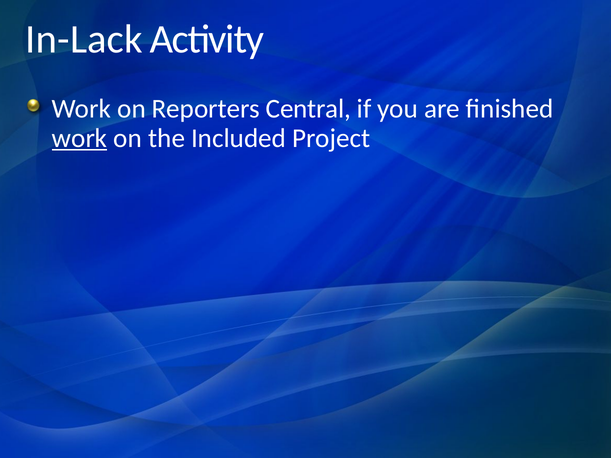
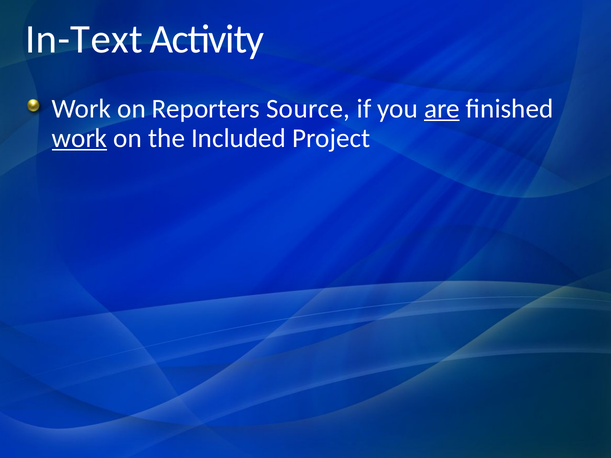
In-Lack: In-Lack -> In-Text (84, 39)
Central: Central -> Source (308, 109)
are underline: none -> present (442, 109)
